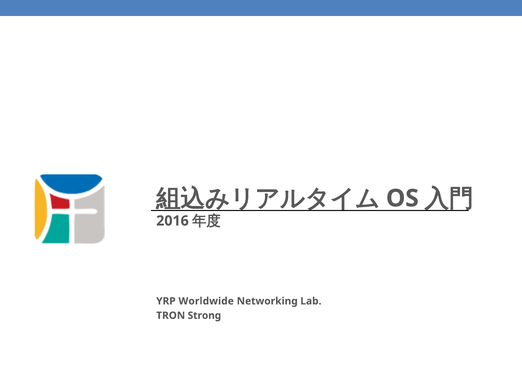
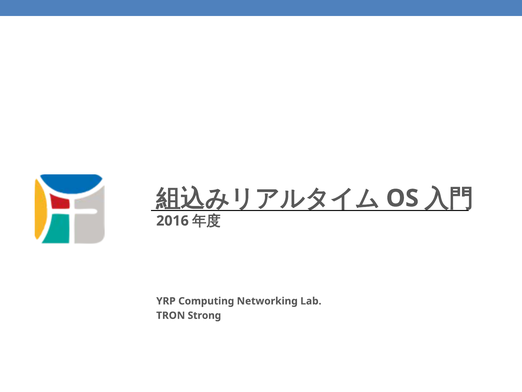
Worldwide: Worldwide -> Computing (206, 301)
